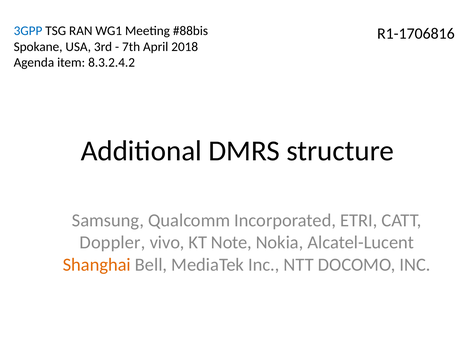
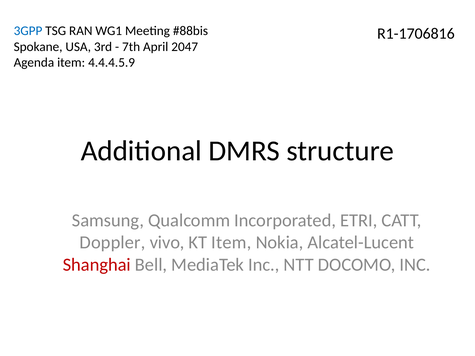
2018: 2018 -> 2047 (185, 47)
8.3.2.4.2: 8.3.2.4.2 -> 4.4.4.5.9 (112, 63)
KT Note: Note -> Item (231, 243)
Shanghai colour: orange -> red (97, 265)
